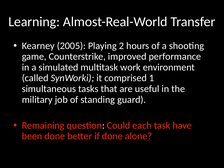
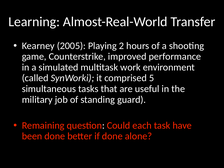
1: 1 -> 5 (152, 78)
